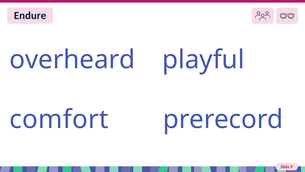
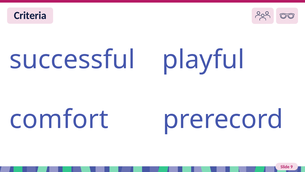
Endure: Endure -> Criteria (30, 16)
overheard: overheard -> successful (72, 60)
